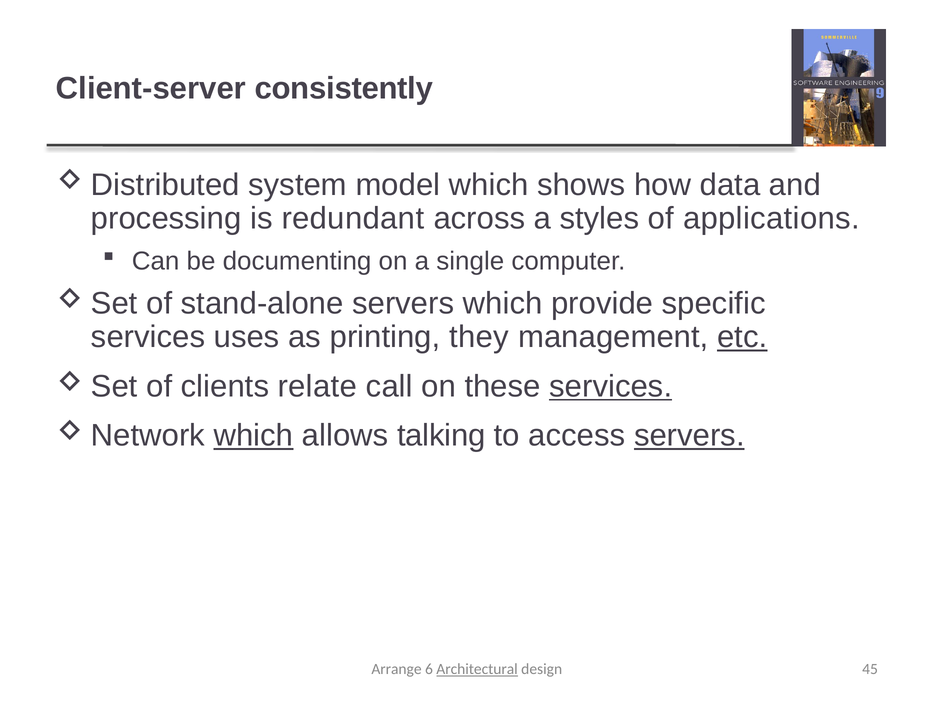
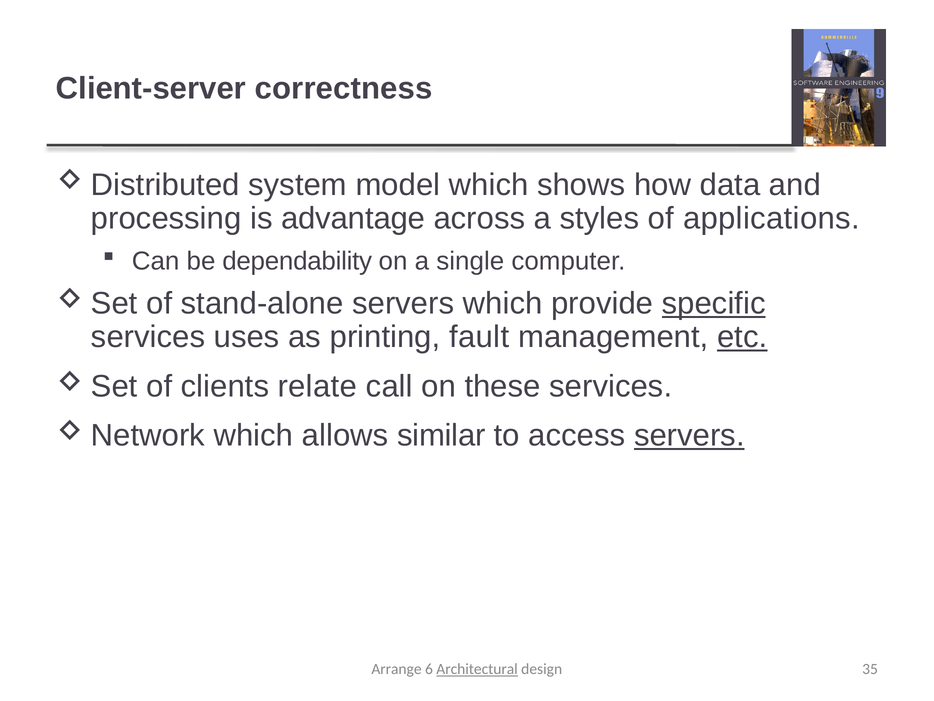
consistently: consistently -> correctness (344, 89)
redundant: redundant -> advantage (353, 218)
documenting: documenting -> dependability (297, 261)
specific underline: none -> present (714, 303)
they: they -> fault (479, 337)
services underline: present -> none (611, 386)
which underline: present -> none (253, 435)
talking: talking -> similar (441, 435)
45: 45 -> 35 (870, 669)
